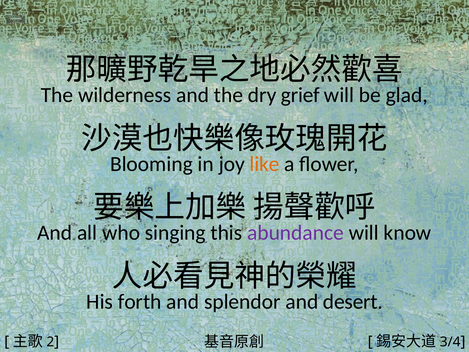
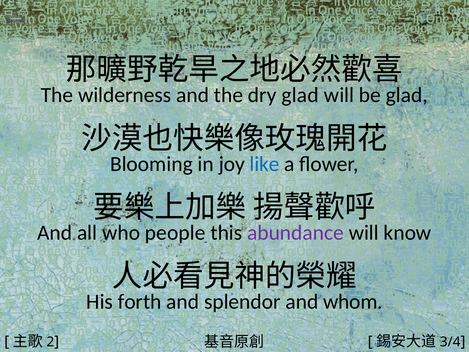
dry grief: grief -> glad (300, 95)
like colour: orange -> blue (264, 164)
singing: singing -> people (175, 233)
desert: desert -> whom (353, 302)
